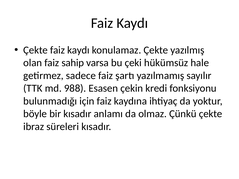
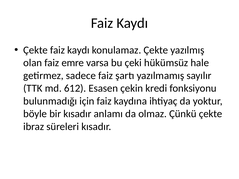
sahip: sahip -> emre (73, 63)
988: 988 -> 612 (75, 88)
